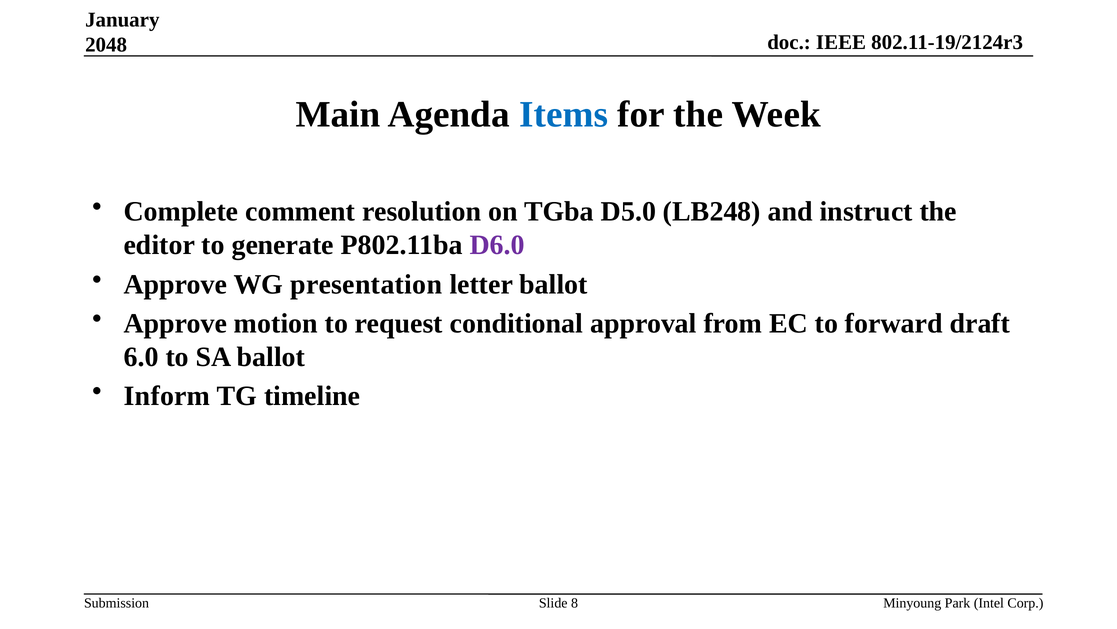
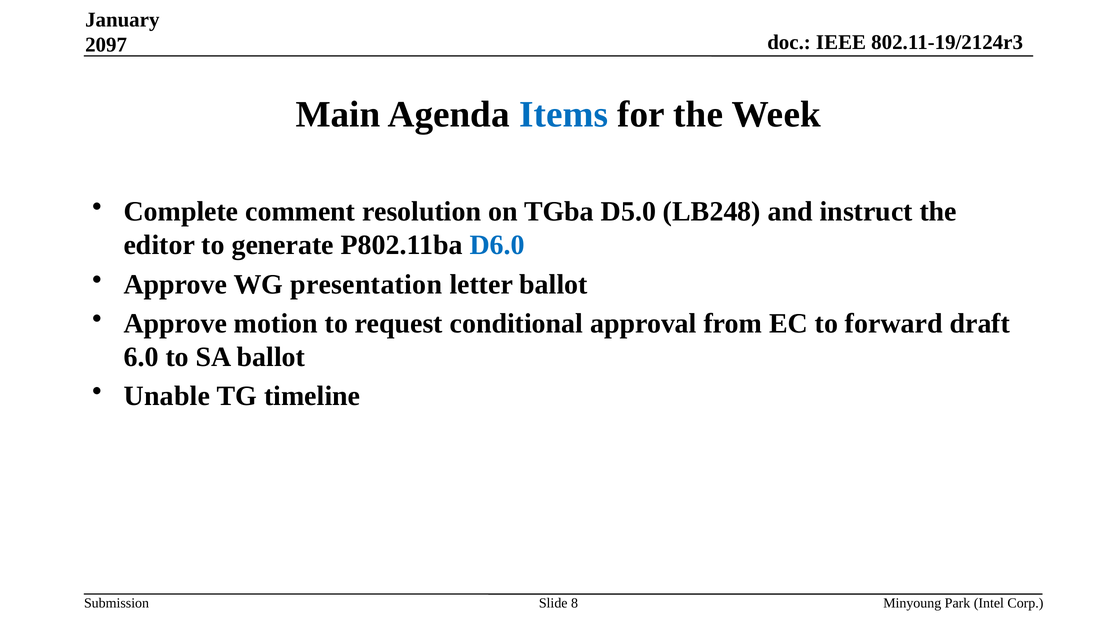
2048: 2048 -> 2097 (106, 45)
D6.0 colour: purple -> blue (497, 245)
Inform: Inform -> Unable (167, 396)
